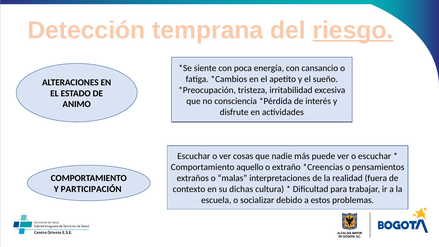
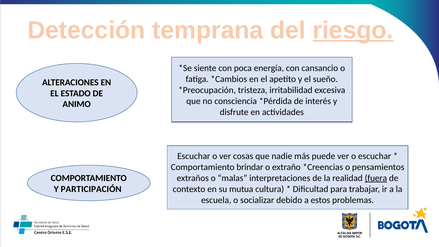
aquello: aquello -> brindar (250, 167)
fuera underline: none -> present (376, 178)
dichas: dichas -> mutua (241, 189)
